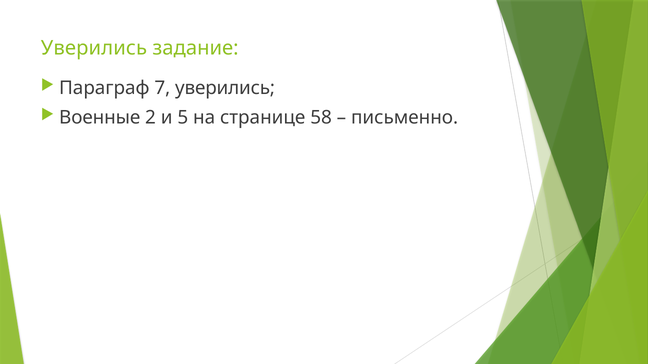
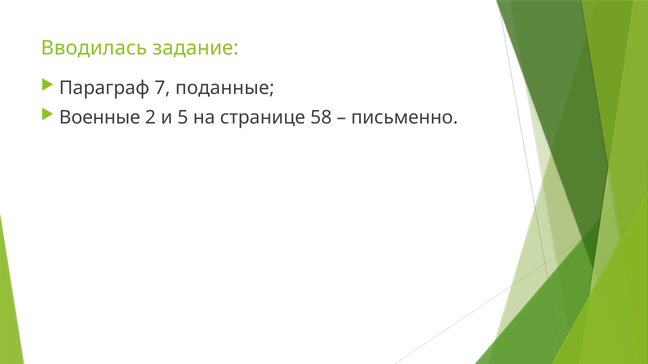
Уверились: Уверились -> Вводилась (94, 48)
7 уверились: уверились -> поданные (225, 88)
